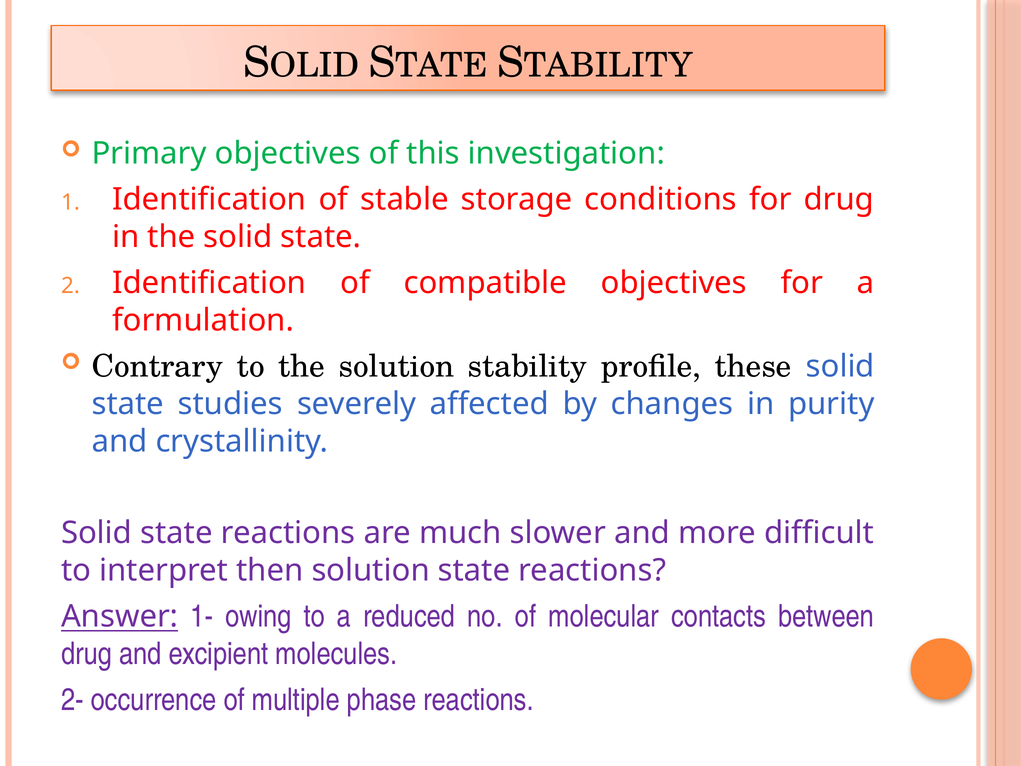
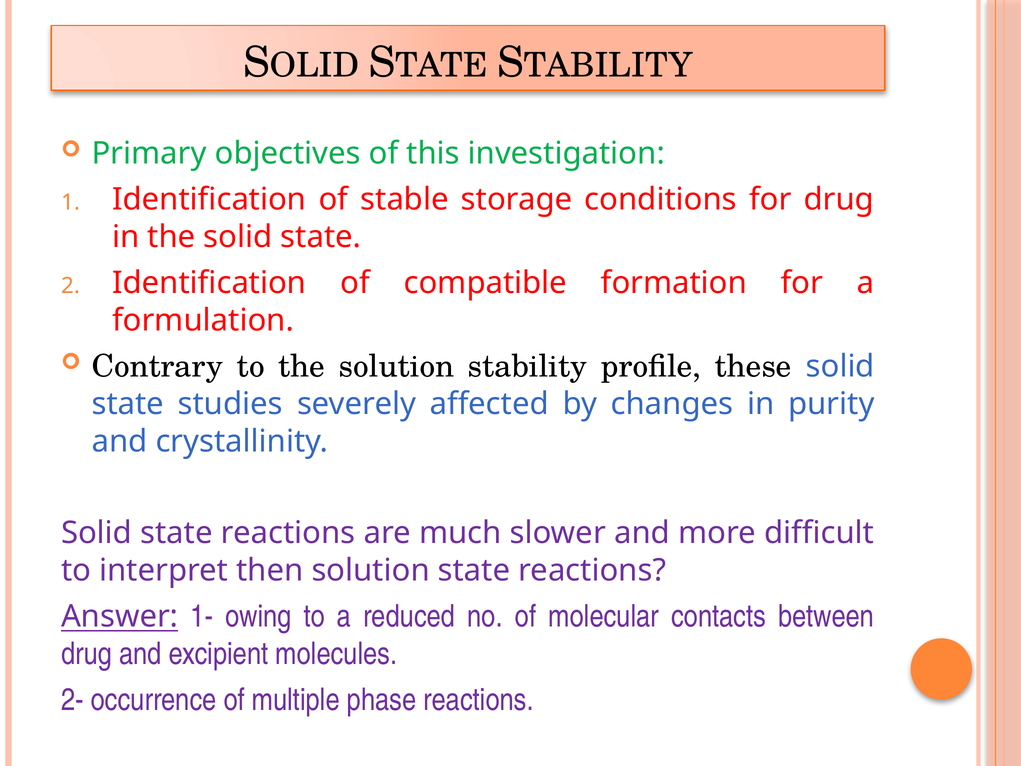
compatible objectives: objectives -> formation (674, 283)
